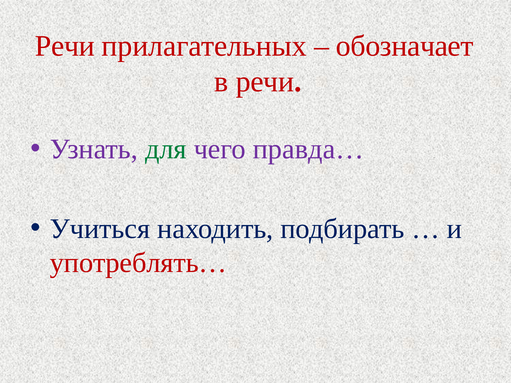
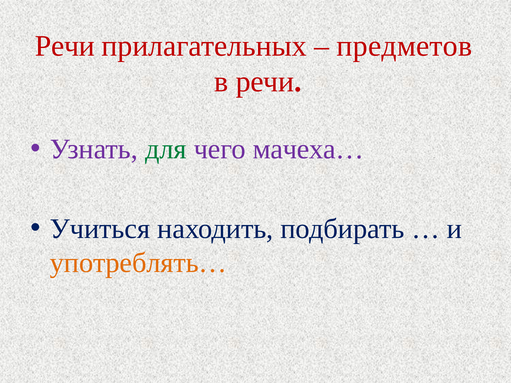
обозначает: обозначает -> предметов (404, 46)
правда…: правда… -> мачеха… (308, 149)
употреблять… colour: red -> orange (138, 263)
